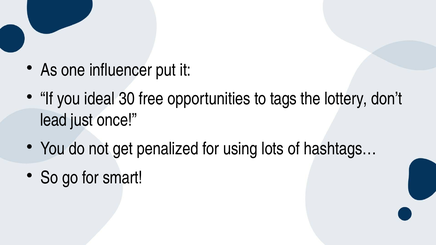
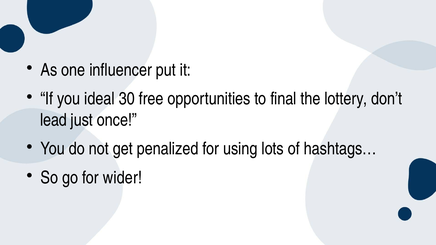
tags: tags -> final (283, 99)
smart: smart -> wider (122, 178)
